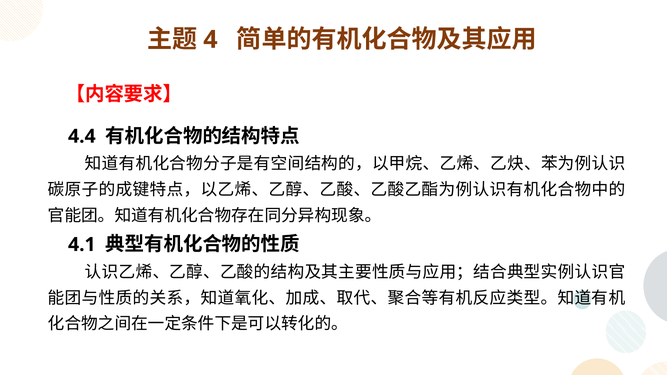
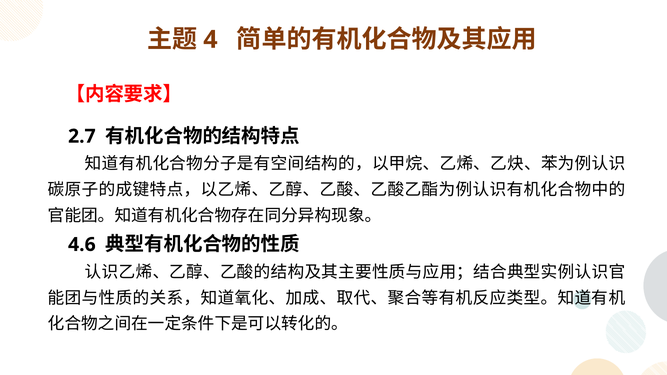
4.4: 4.4 -> 2.7 (82, 136)
4.1: 4.1 -> 4.6 (82, 245)
